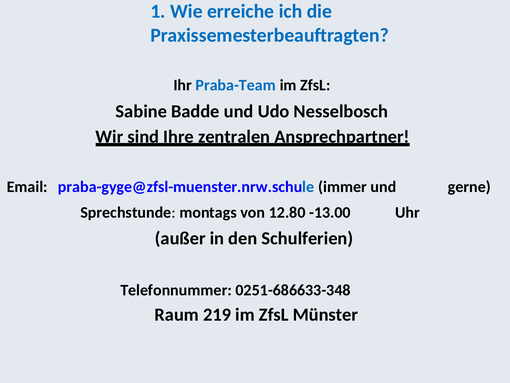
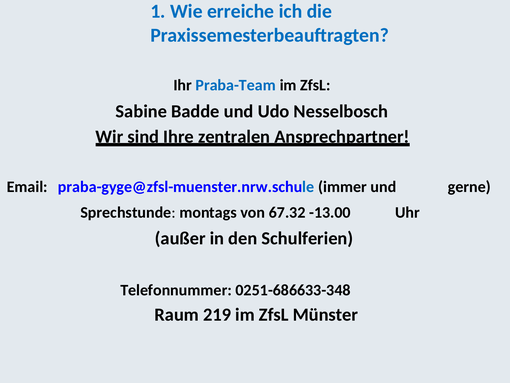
12.80: 12.80 -> 67.32 (287, 212)
